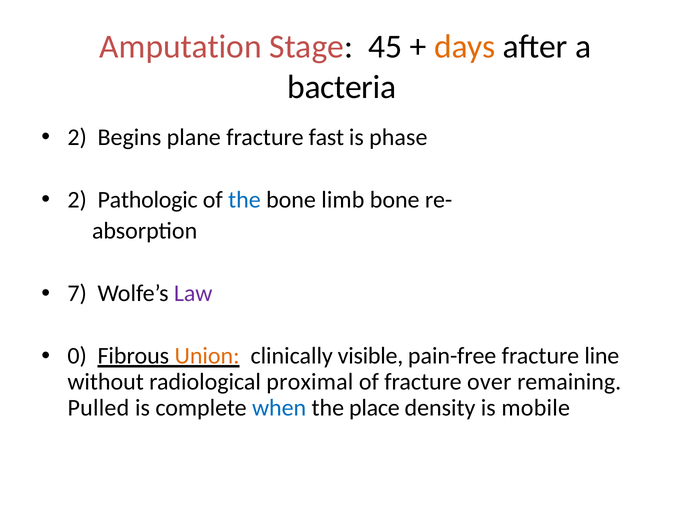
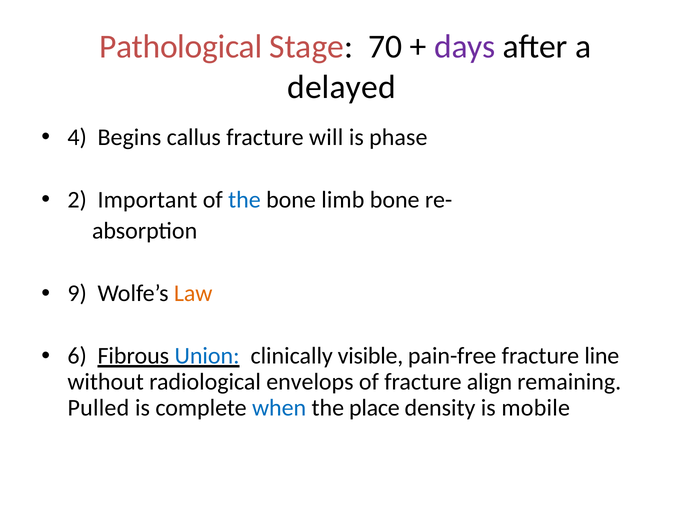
Amputation: Amputation -> Pathological (181, 47)
45: 45 -> 70 (385, 47)
days colour: orange -> purple (465, 47)
bacteria: bacteria -> delayed (342, 87)
2: 2 -> 4 (77, 137)
plane: plane -> callus (194, 137)
fast: fast -> will (326, 137)
Pathologic: Pathologic -> Important (147, 200)
7: 7 -> 9 (77, 294)
Law colour: purple -> orange (193, 294)
0: 0 -> 6 (77, 356)
Union colour: orange -> blue (207, 356)
proximal: proximal -> envelops (310, 382)
over: over -> align (490, 382)
